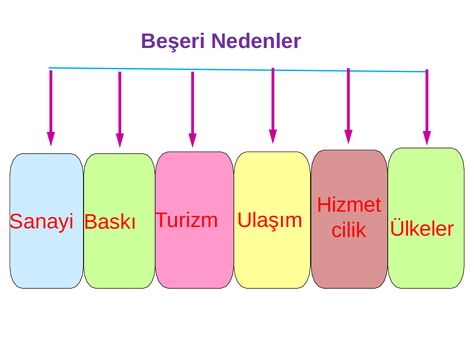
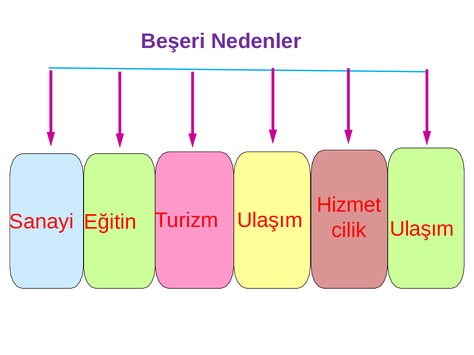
Baskı: Baskı -> Eğitin (110, 222)
cilik Ülkeler: Ülkeler -> Ulaşım (422, 229)
